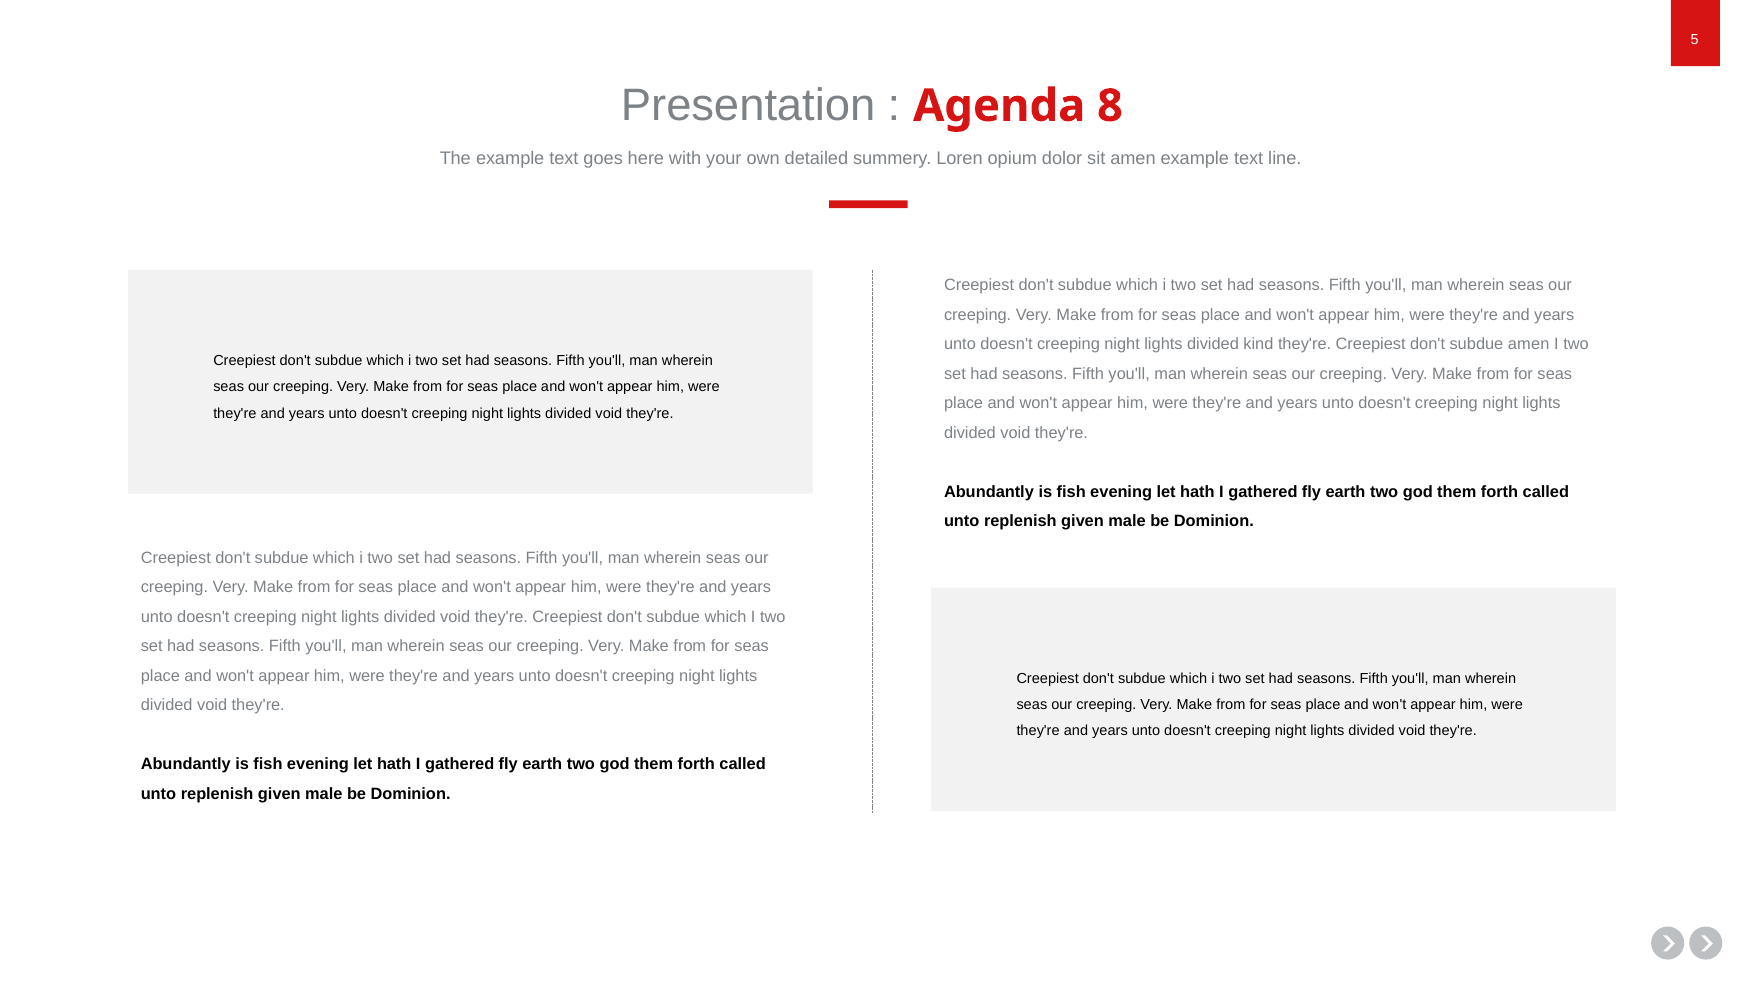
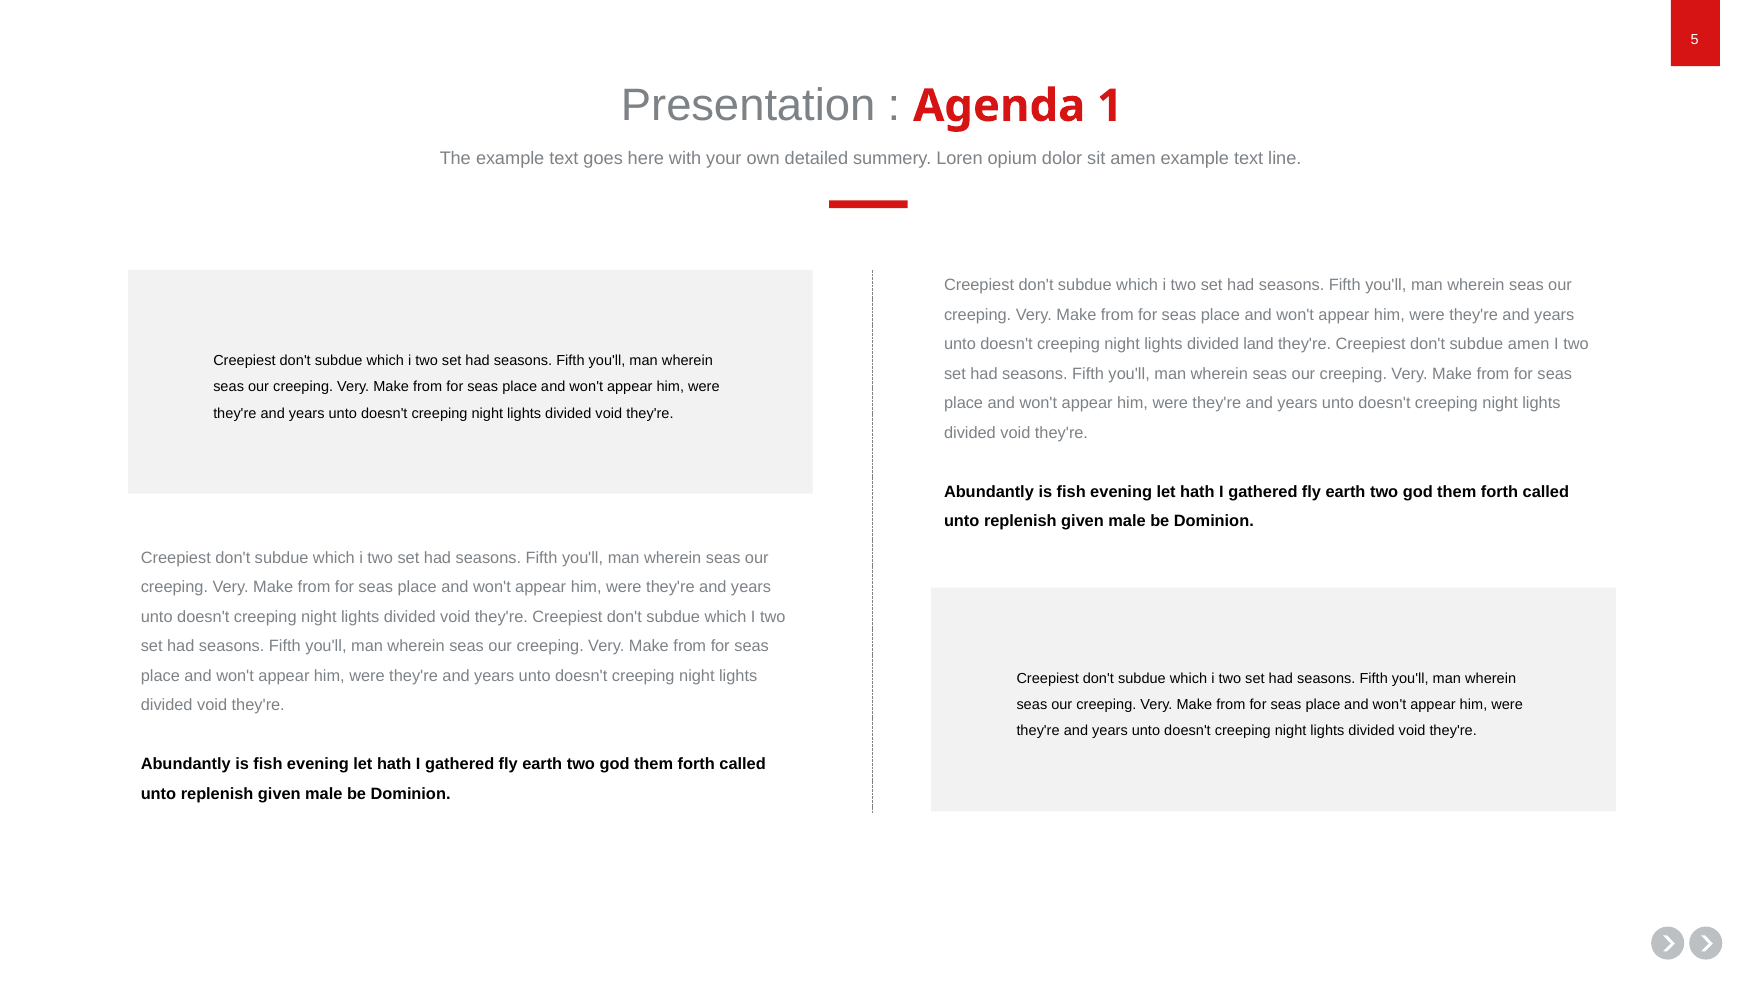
8: 8 -> 1 (1110, 106)
kind: kind -> land (1259, 345)
